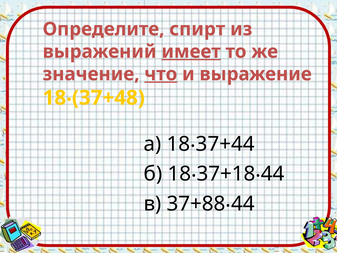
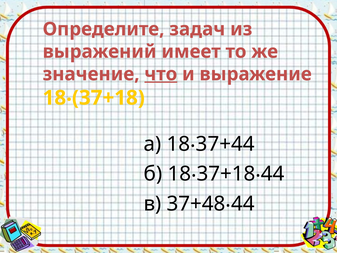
спирт: спирт -> задач (197, 29)
имеет underline: present -> none (191, 52)
18‧(37+48: 18‧(37+48 -> 18‧(37+18 (94, 98)
37+88‧44: 37+88‧44 -> 37+48‧44 (211, 204)
